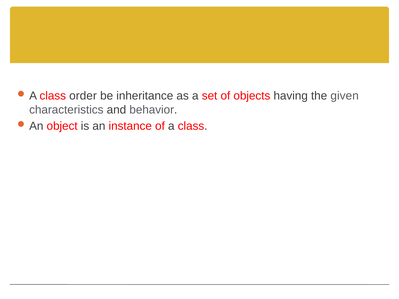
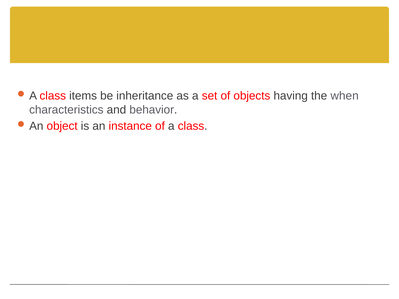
order: order -> items (83, 96)
given: given -> when (345, 96)
